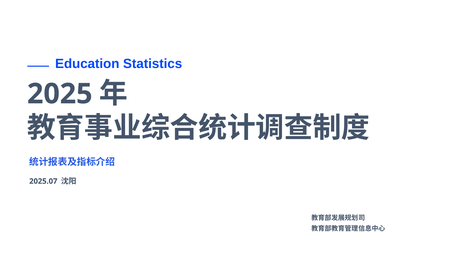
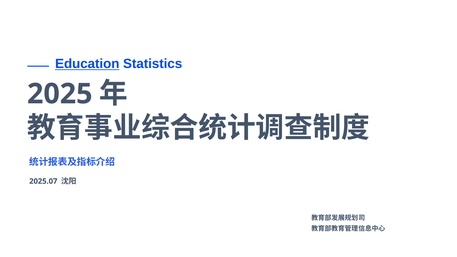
Education underline: none -> present (87, 64)
